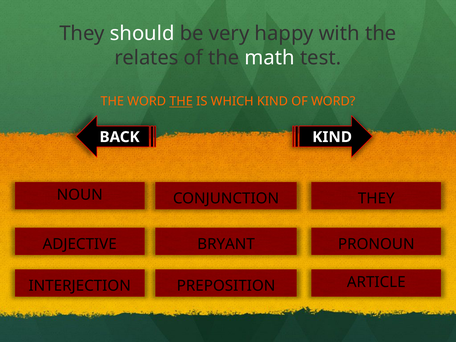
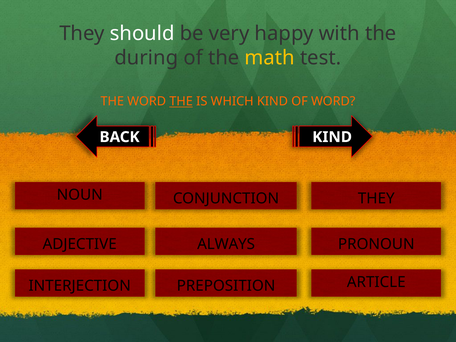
relates: relates -> during (146, 58)
math colour: white -> yellow (270, 58)
BRYANT: BRYANT -> ALWAYS (226, 244)
